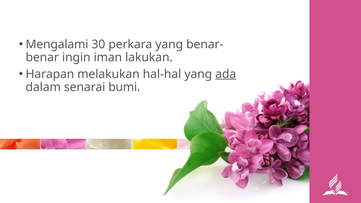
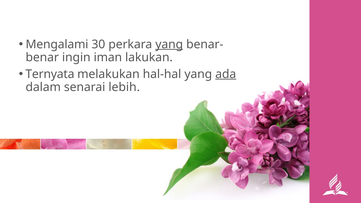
yang underline: none -> present (169, 44)
Harapan: Harapan -> Ternyata (50, 74)
bumi: bumi -> lebih (124, 87)
